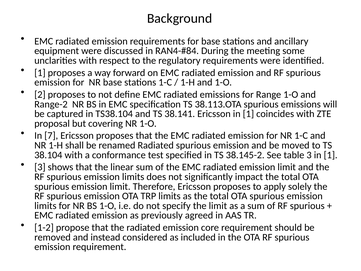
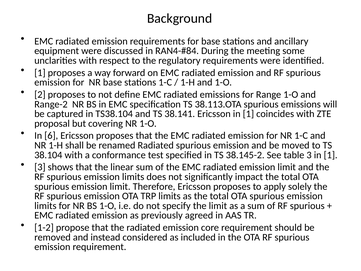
7: 7 -> 6 (51, 136)
